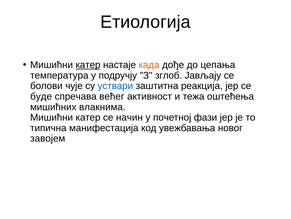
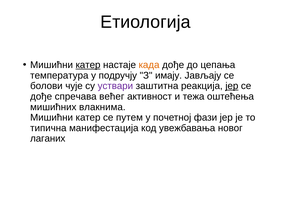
зглоб: зглоб -> имају (169, 75)
уствари colour: blue -> purple (115, 86)
јер underline: none -> present (232, 86)
буде: буде -> дође (41, 96)
начин: начин -> путем (129, 117)
завојем: завојем -> лаганих (48, 138)
